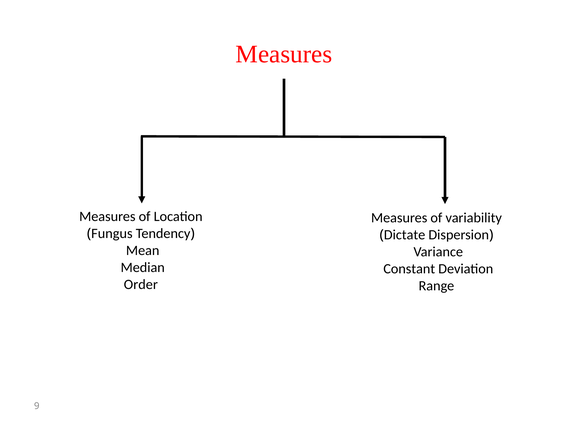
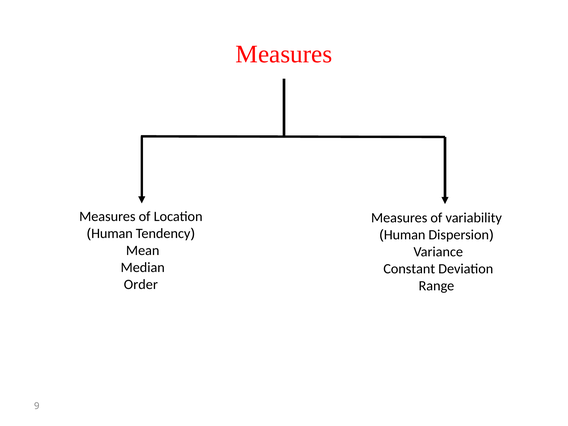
Fungus: Fungus -> Human (112, 233)
Dictate: Dictate -> Human (405, 235)
